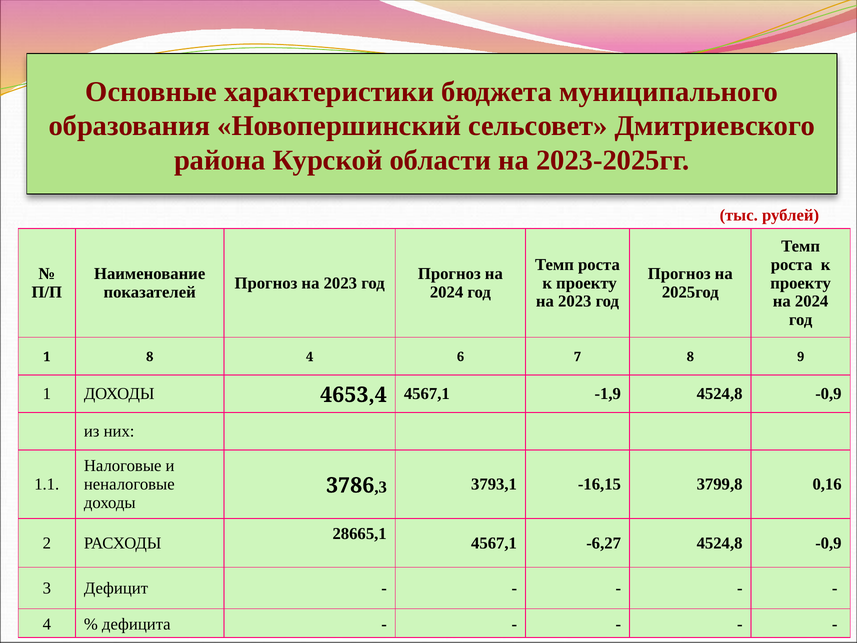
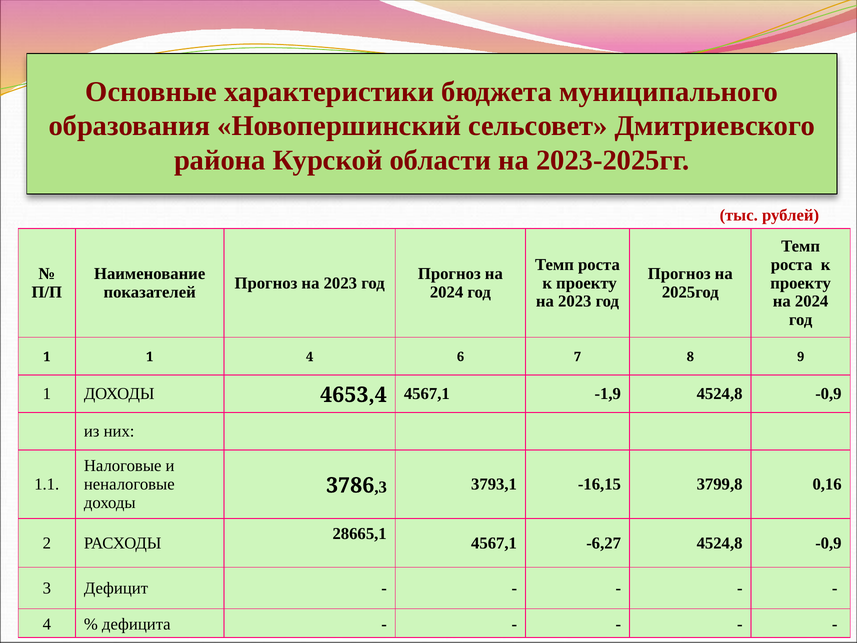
1 8: 8 -> 1 (150, 357)
